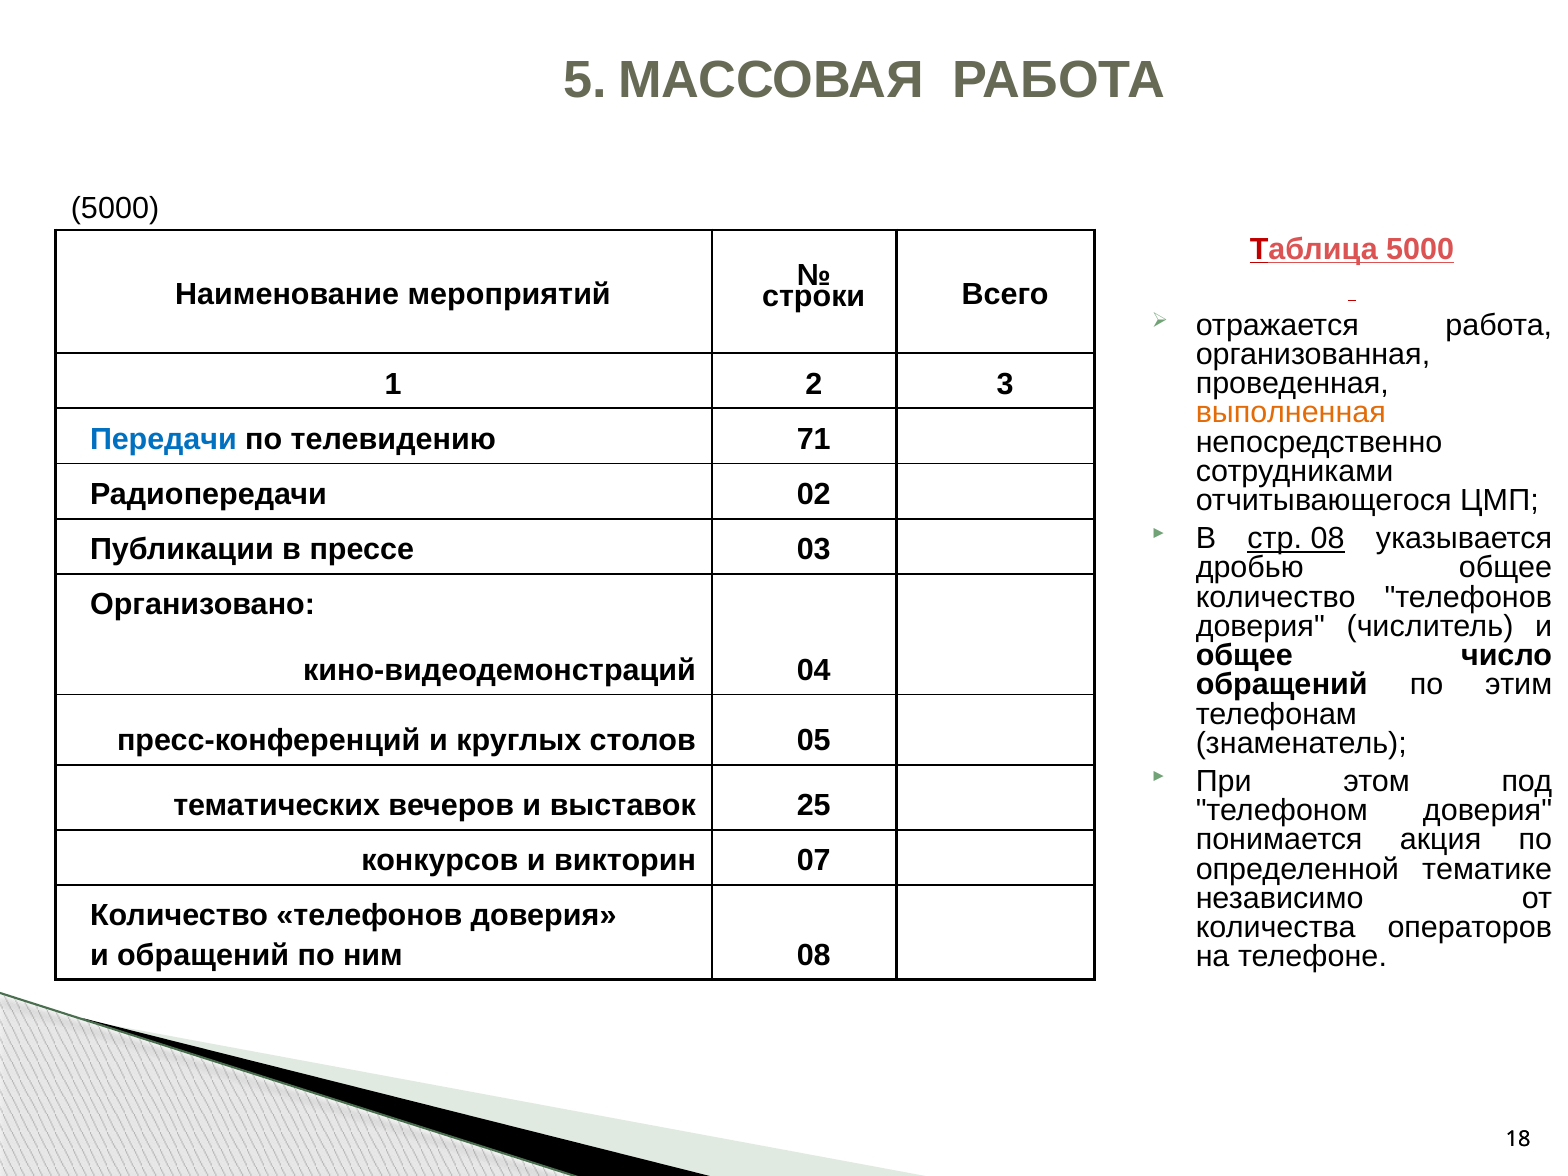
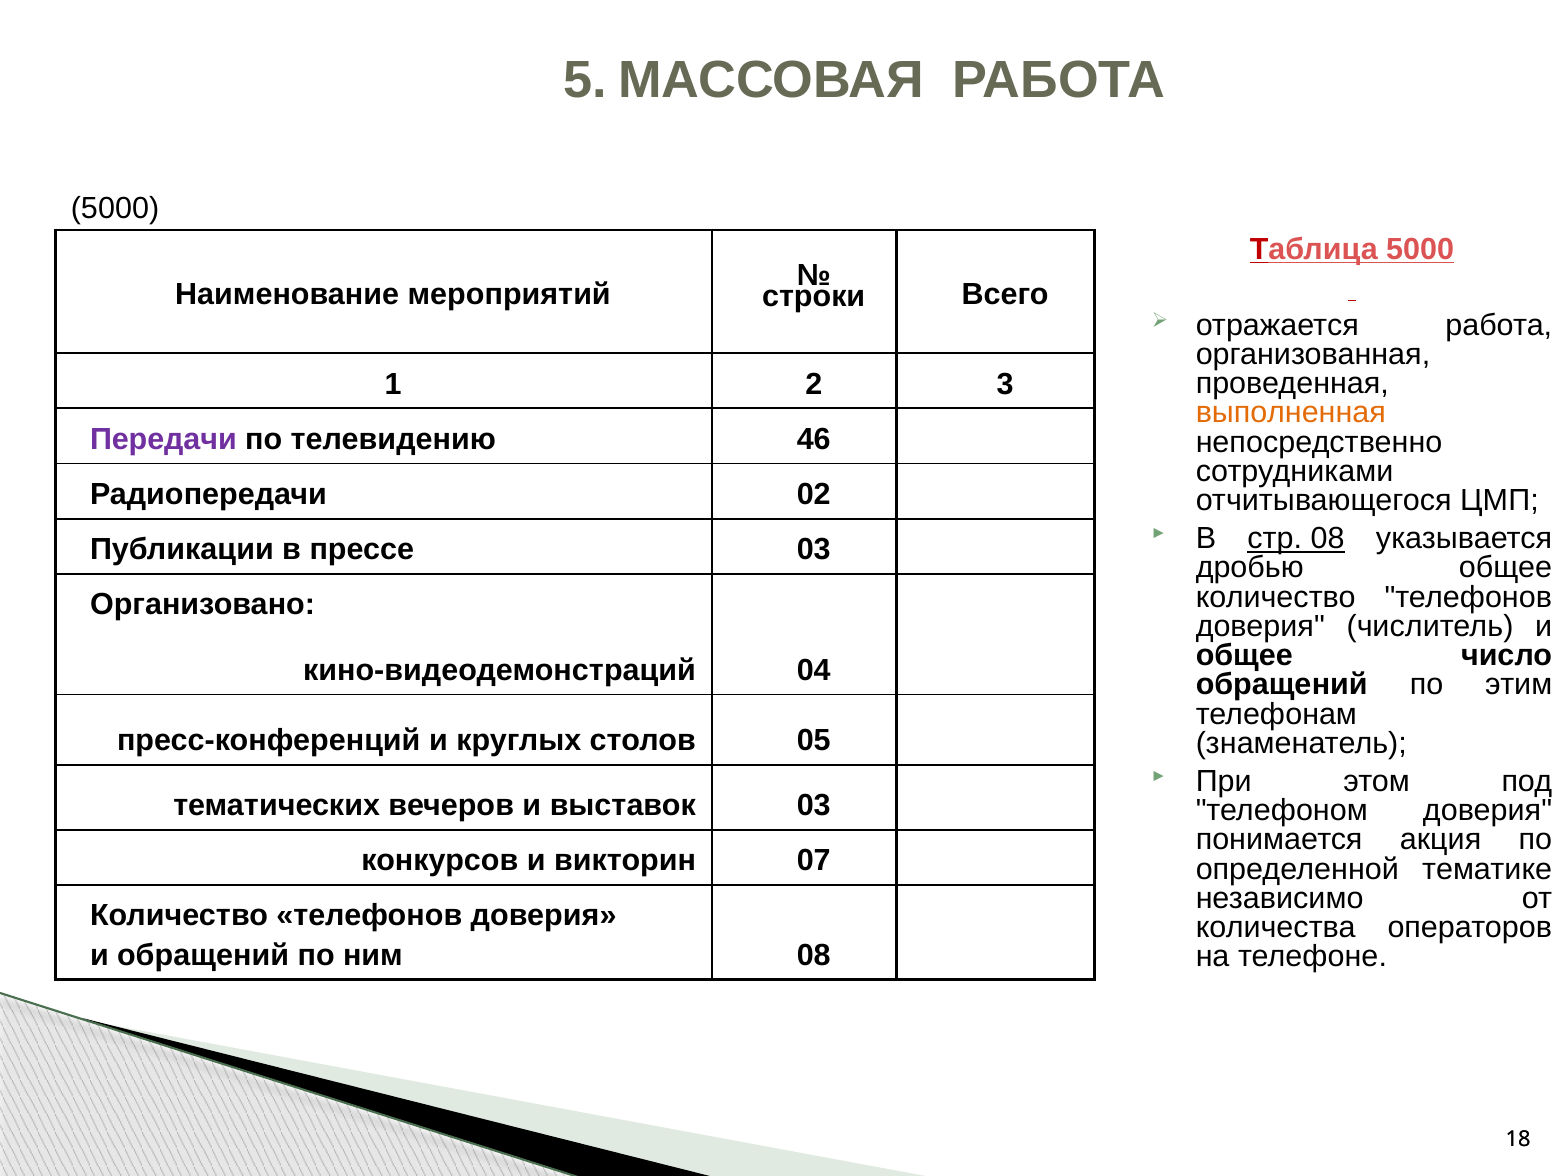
Передачи colour: blue -> purple (163, 439)
71: 71 -> 46 (814, 439)
выставок 25: 25 -> 03 (814, 806)
